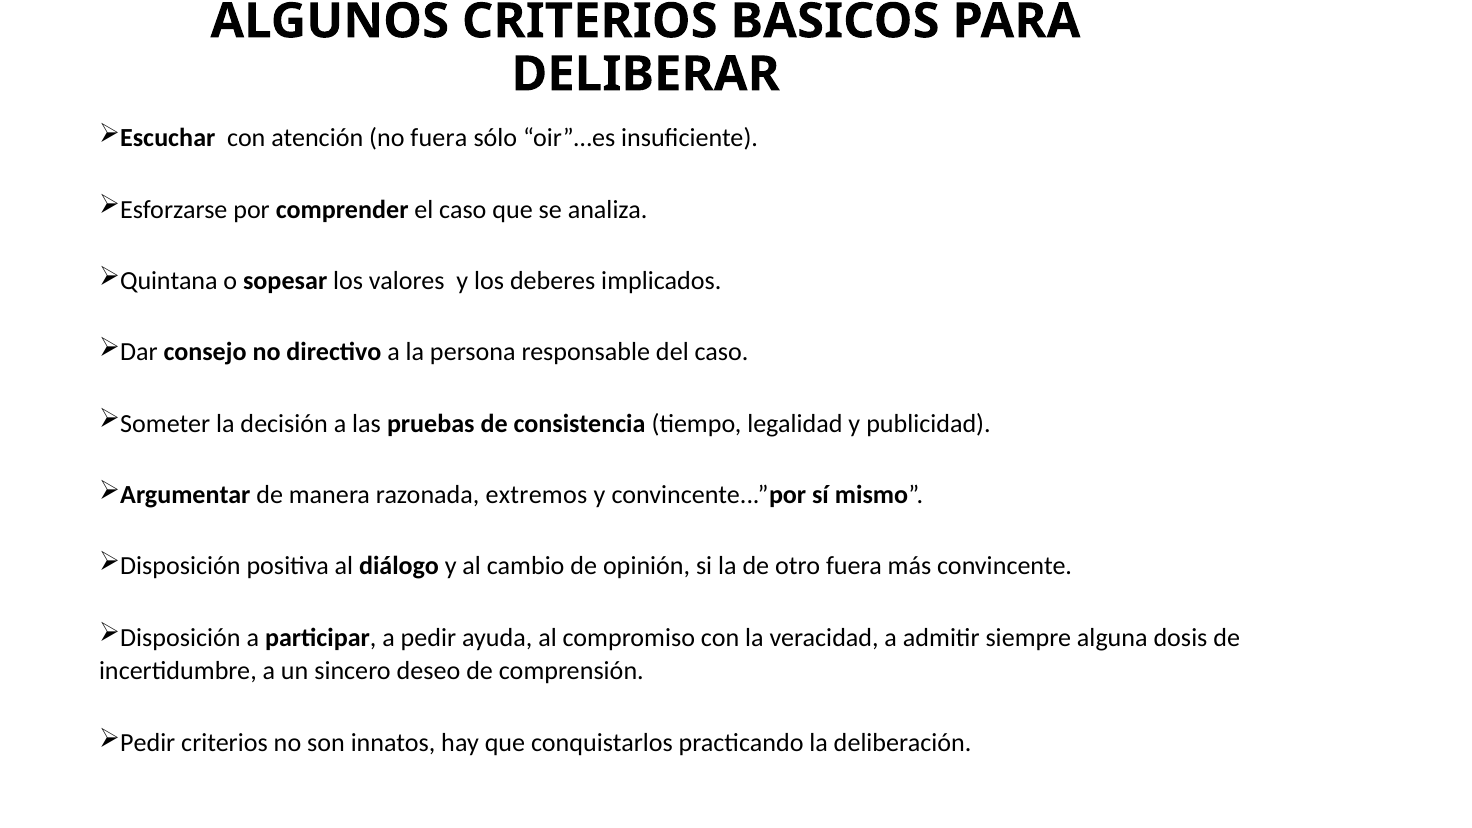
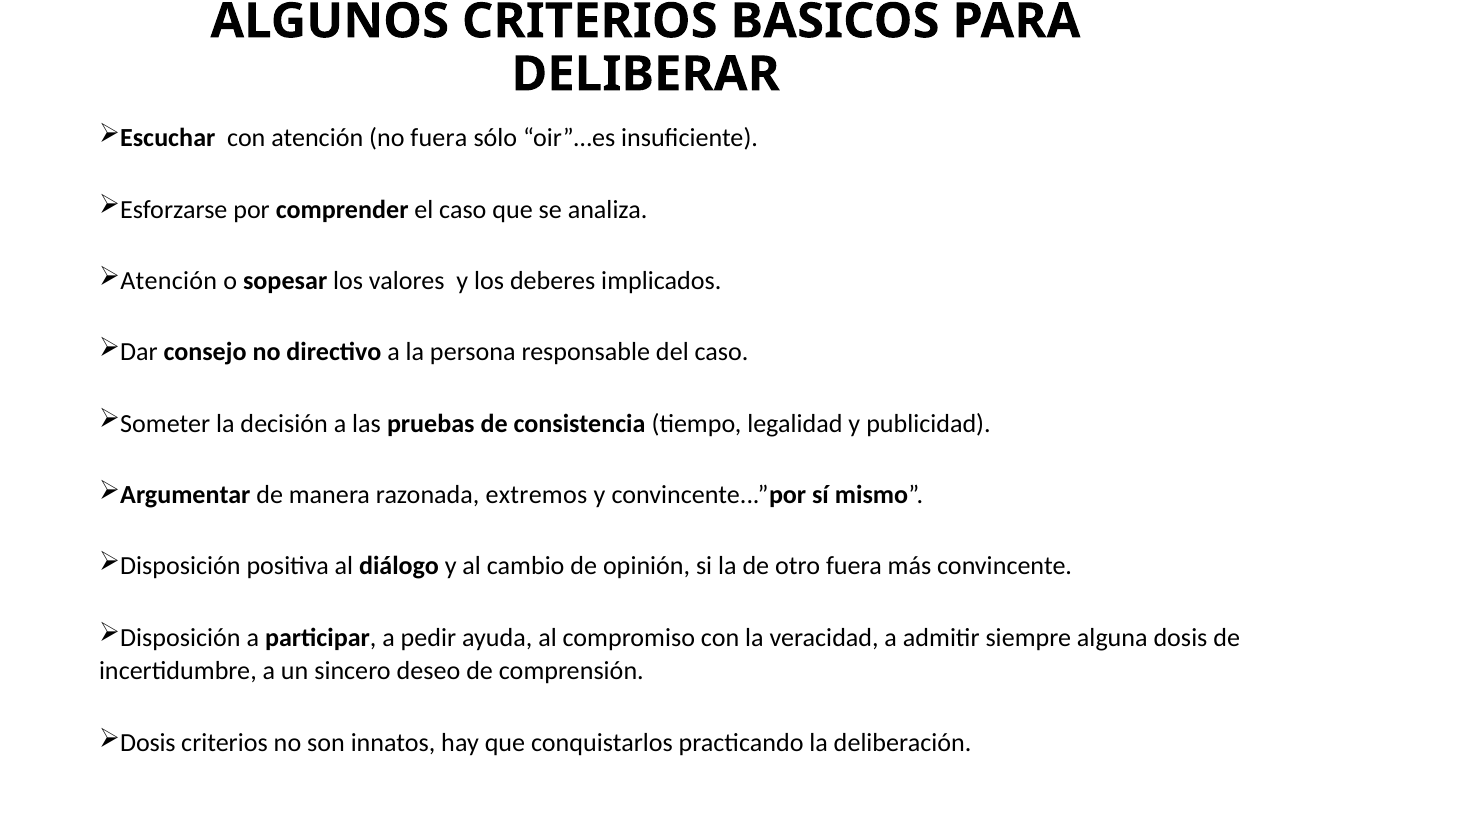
Quintana: Quintana -> Atención (169, 281)
Pedir: Pedir -> Dosis (148, 742)
